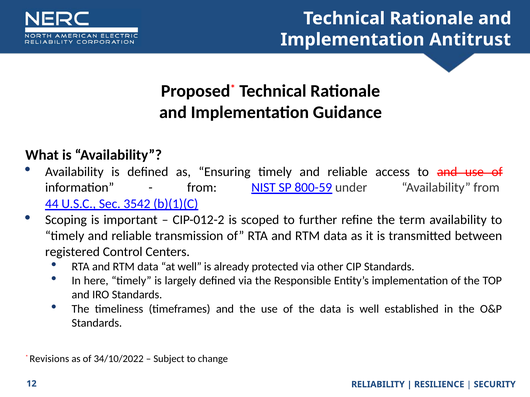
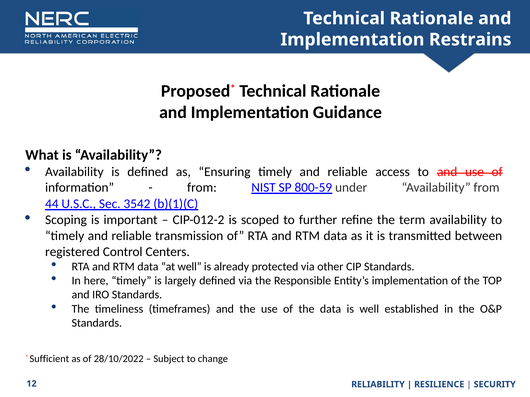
Antitrust: Antitrust -> Restrains (470, 40)
Revisions: Revisions -> Sufficient (49, 359)
34/10/2022: 34/10/2022 -> 28/10/2022 (119, 359)
